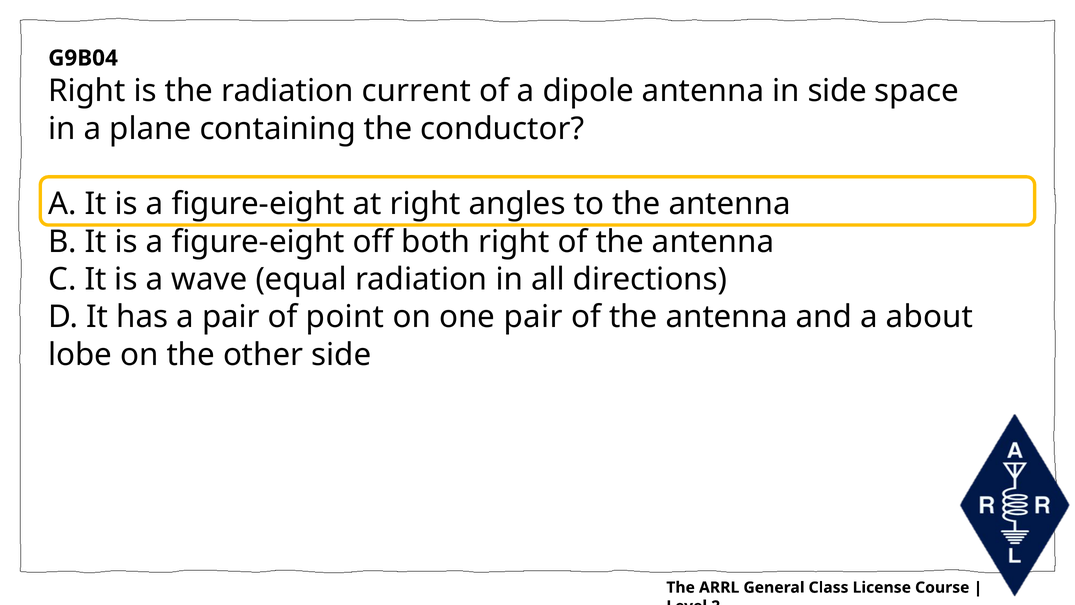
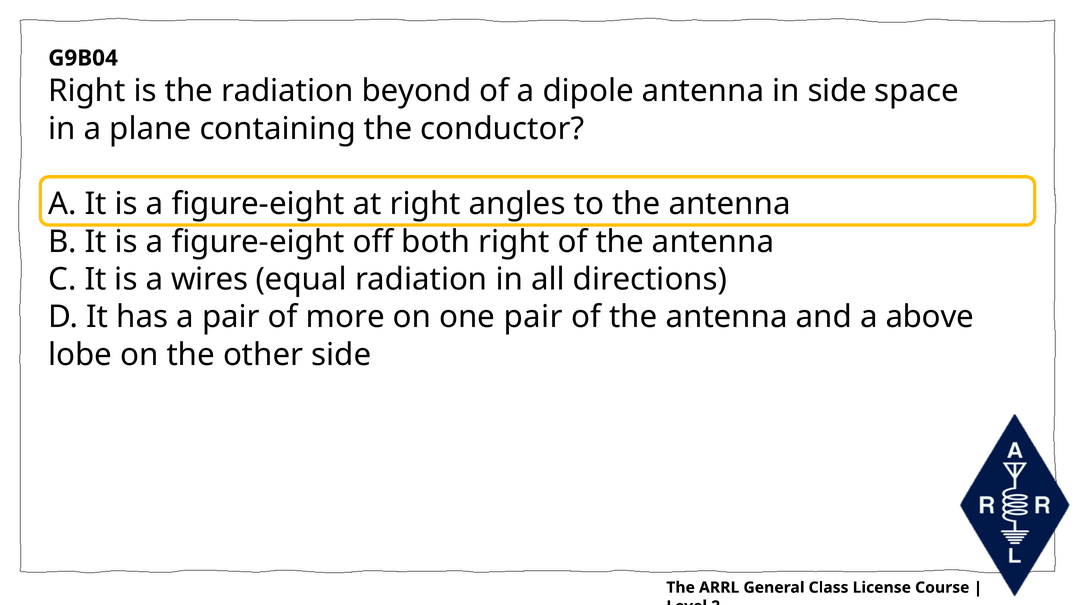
current: current -> beyond (417, 91)
wave: wave -> wires (210, 279)
point: point -> more (345, 317)
about: about -> above (930, 317)
